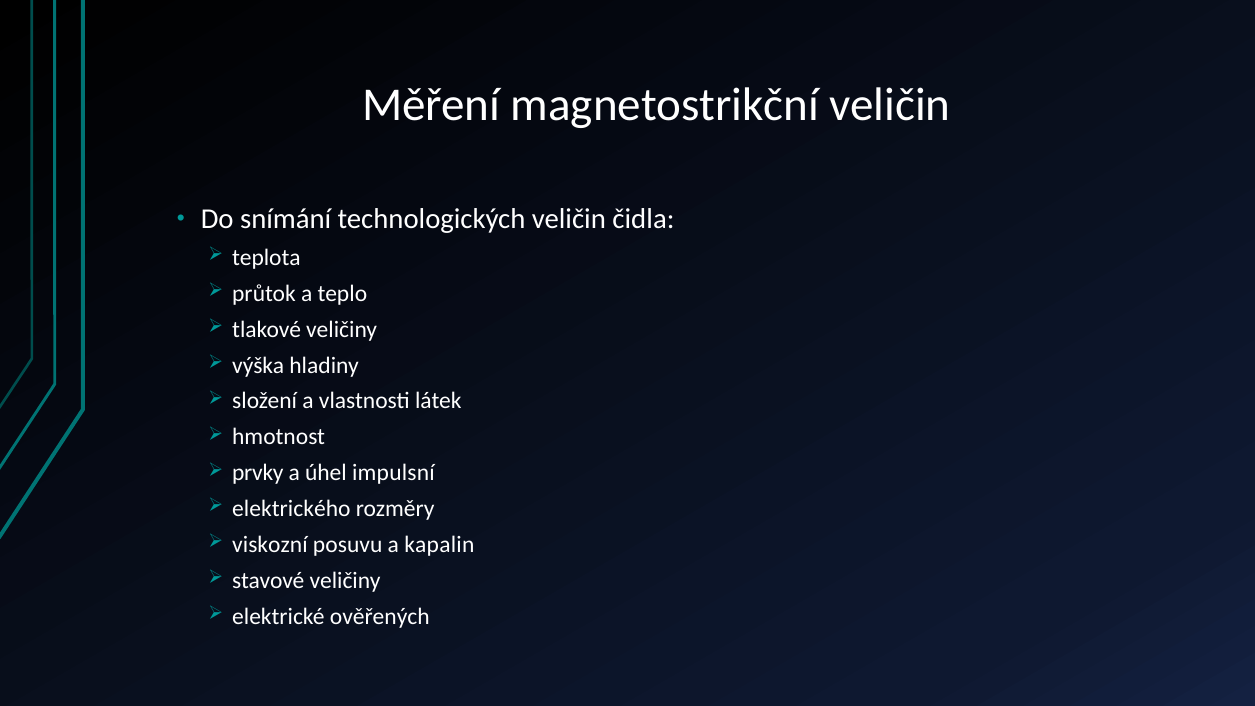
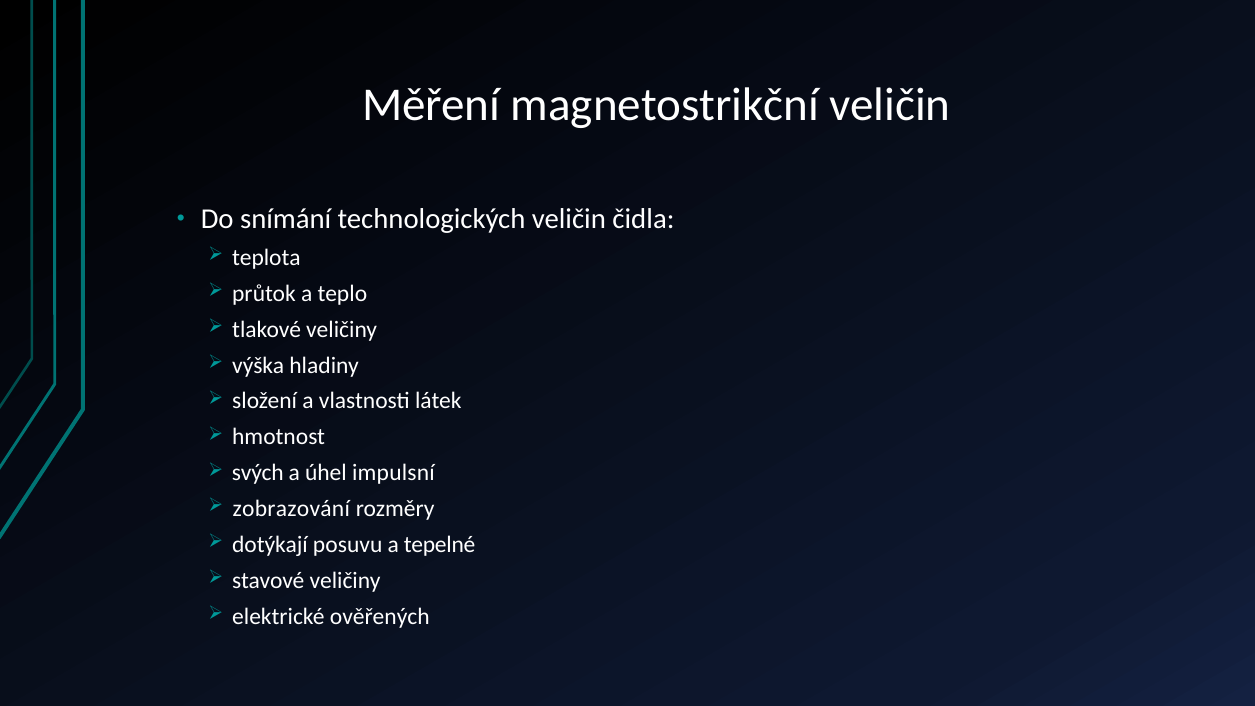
prvky: prvky -> svých (258, 473)
elektrického: elektrického -> zobrazování (291, 509)
viskozní: viskozní -> dotýkají (270, 545)
kapalin: kapalin -> tepelné (440, 545)
